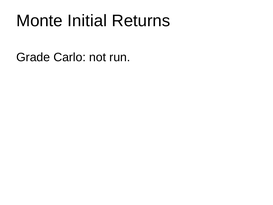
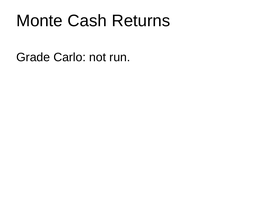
Initial: Initial -> Cash (87, 21)
